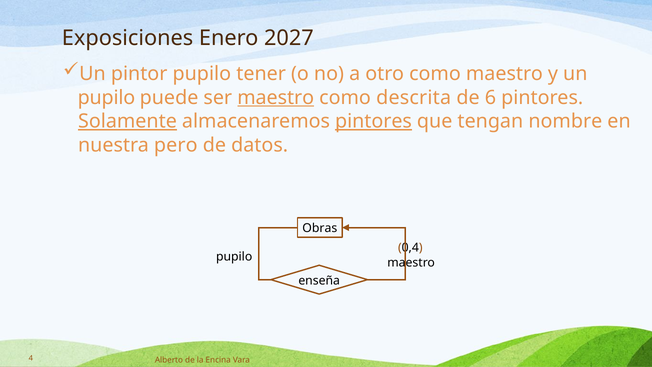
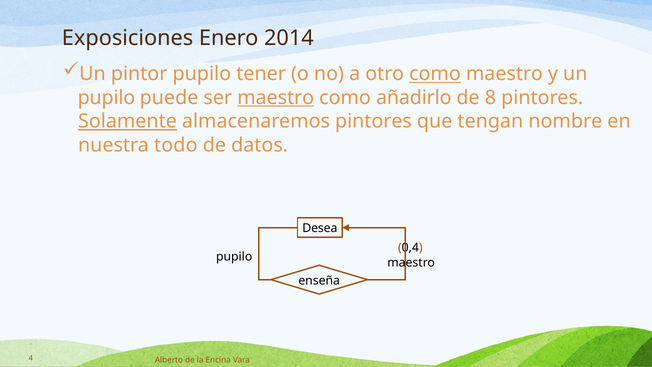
2027: 2027 -> 2014 (289, 38)
como underline: none -> present (435, 74)
descrita: descrita -> añadirlo (414, 98)
6: 6 -> 8 (490, 98)
pintores underline: present -> none (374, 121)
pero: pero -> todo (176, 145)
Obras: Obras -> Desea (320, 228)
